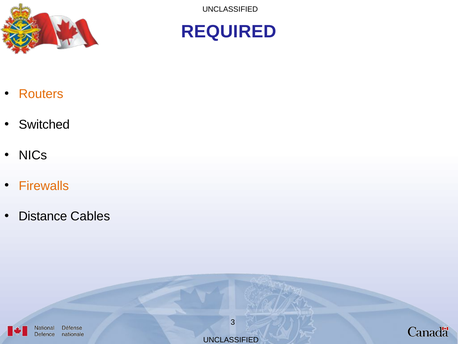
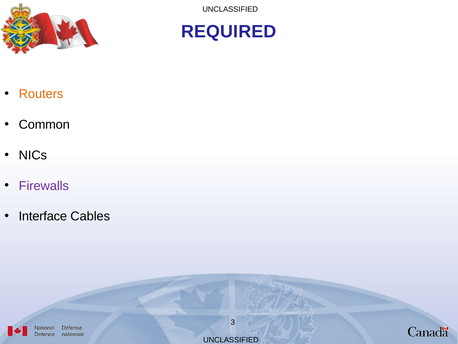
Switched: Switched -> Common (44, 124)
Firewalls colour: orange -> purple (44, 186)
Distance: Distance -> Interface (43, 216)
